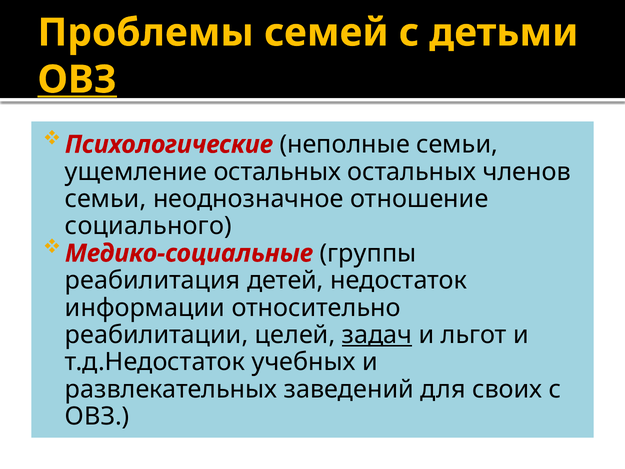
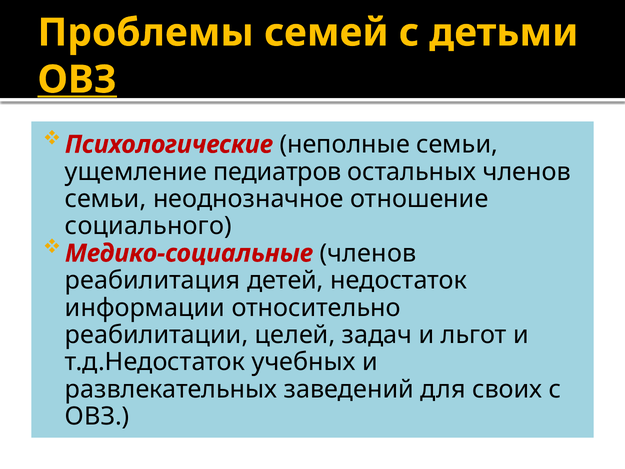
ущемление остальных: остальных -> педиатров (277, 172)
Медико-социальные группы: группы -> членов (368, 253)
задач underline: present -> none (377, 335)
